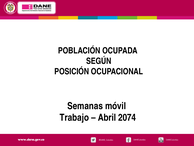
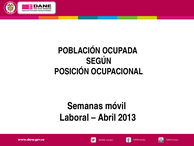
Trabajo: Trabajo -> Laboral (74, 117)
2074: 2074 -> 2013 (127, 117)
